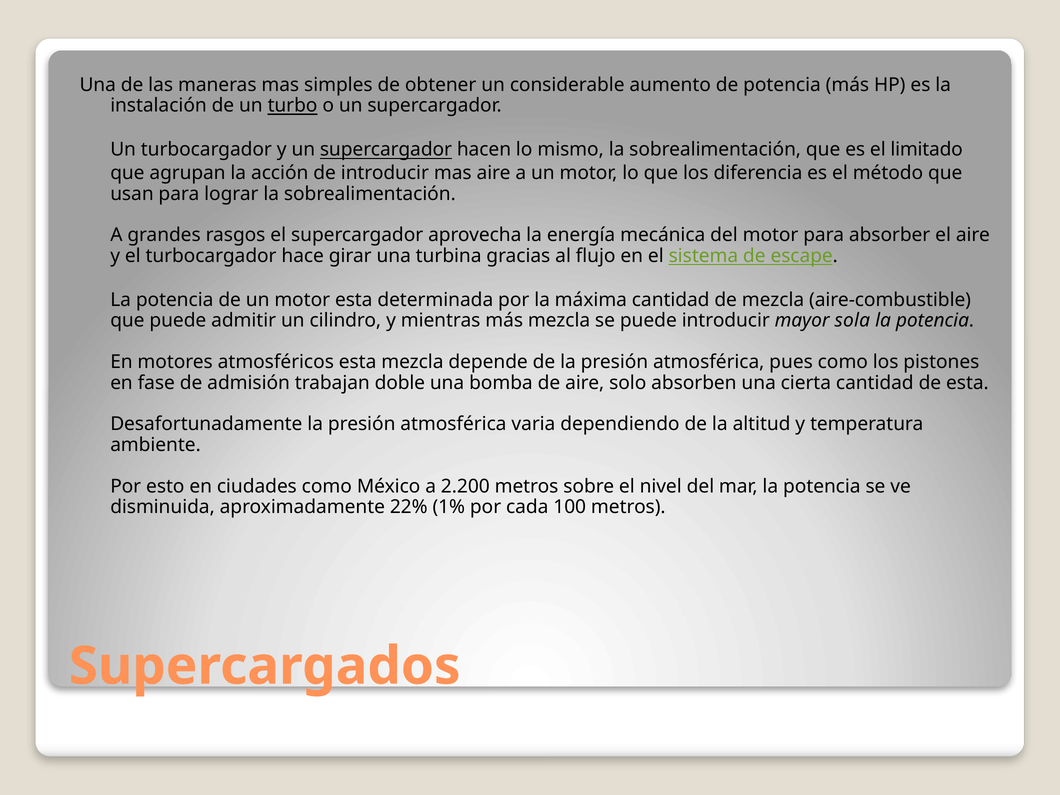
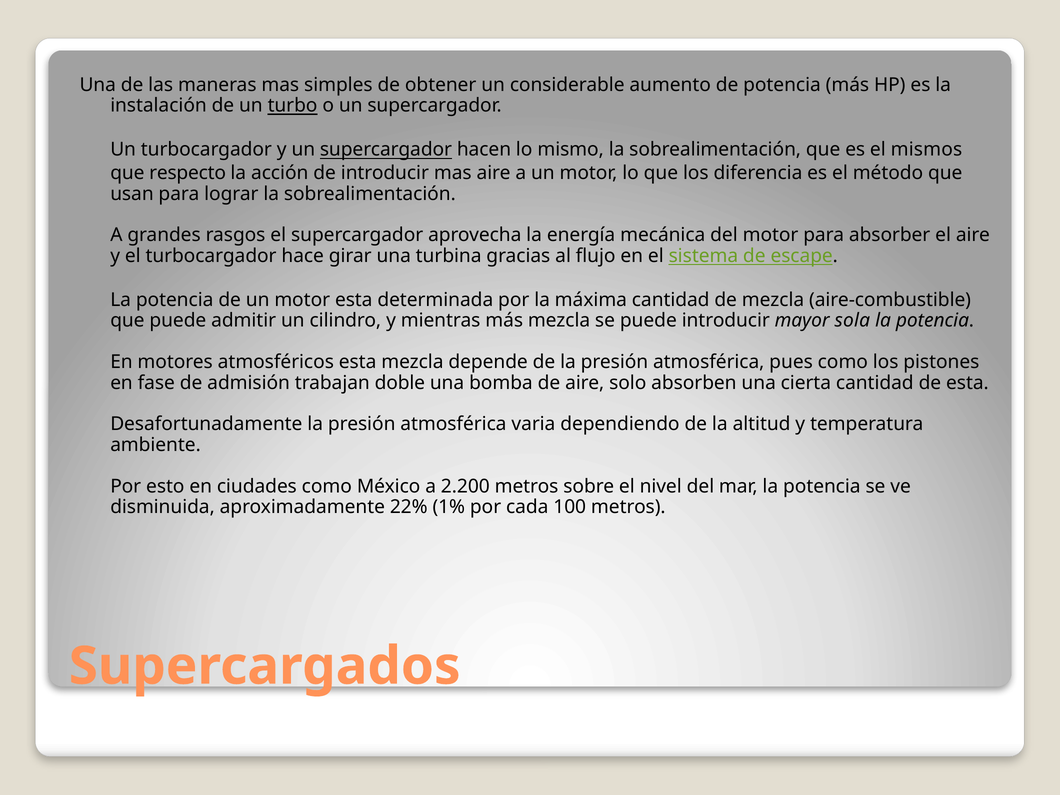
limitado: limitado -> mismos (926, 150)
agrupan: agrupan -> respecto (188, 173)
